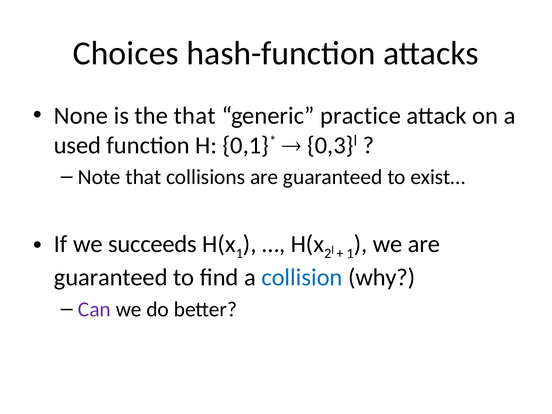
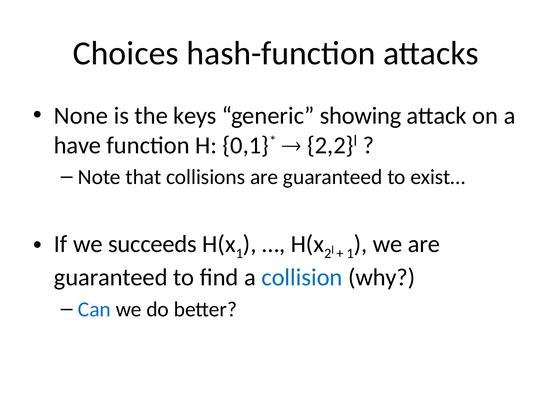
the that: that -> keys (195, 116)
practice: practice -> showing (361, 116)
used: used -> have (77, 145)
0,3: 0,3 -> 2,2 (330, 145)
Can colour: purple -> blue (94, 309)
